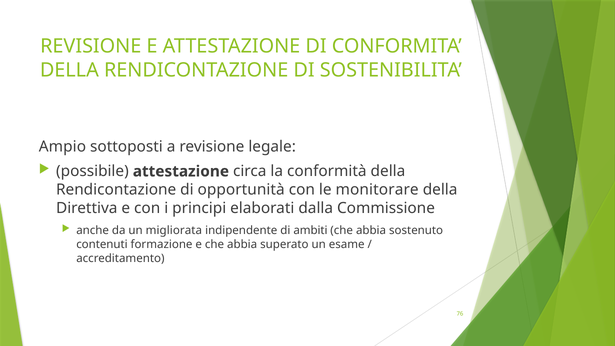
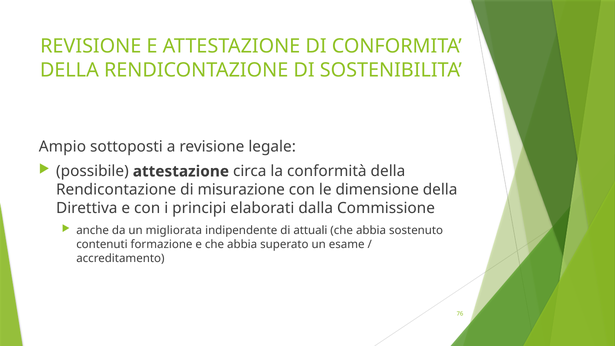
opportunità: opportunità -> misurazione (241, 190)
monitorare: monitorare -> dimensione (377, 190)
ambiti: ambiti -> attuali (310, 231)
